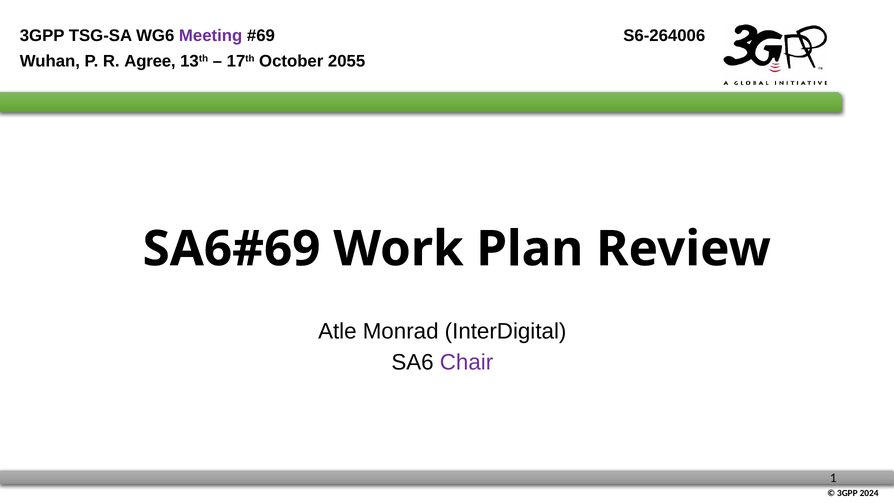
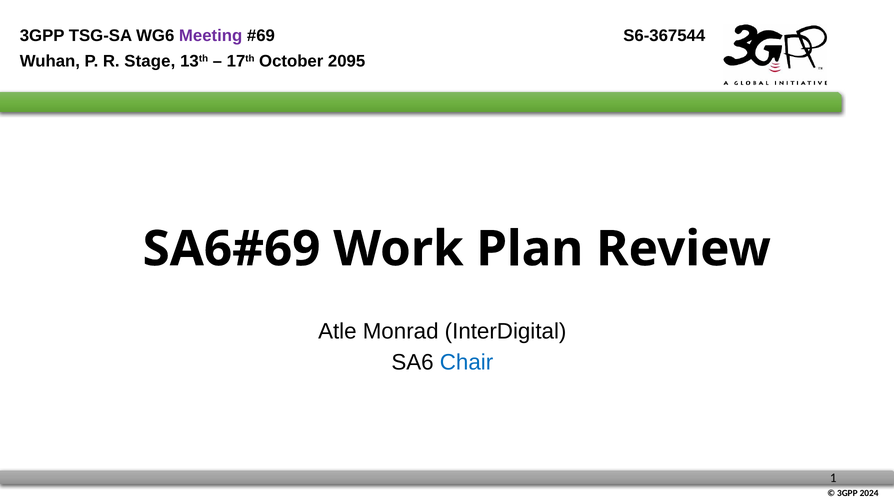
S6-264006: S6-264006 -> S6-367544 (664, 36)
Agree: Agree -> Stage (150, 61)
2055: 2055 -> 2095 (347, 61)
Chair colour: purple -> blue (467, 362)
